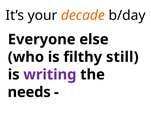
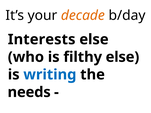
Everyone: Everyone -> Interests (42, 40)
filthy still: still -> else (122, 57)
writing colour: purple -> blue (50, 75)
